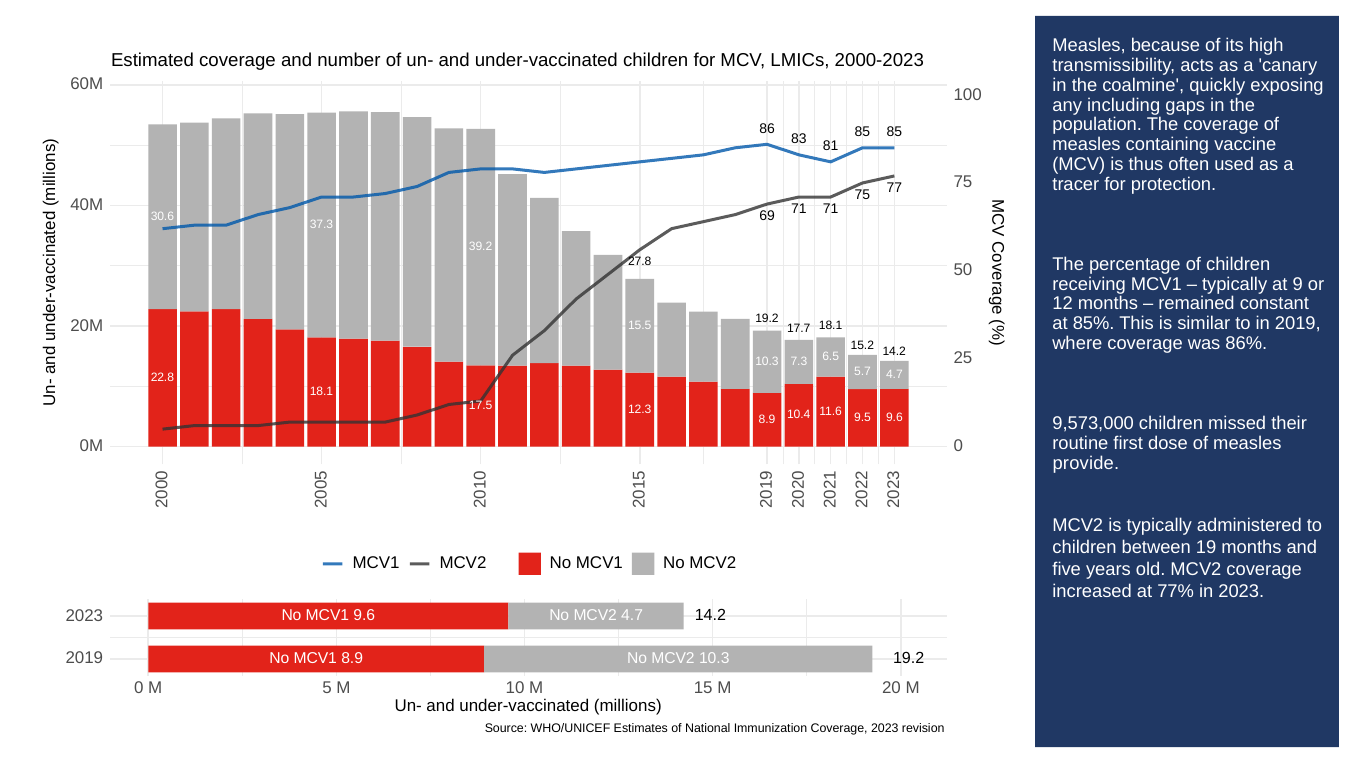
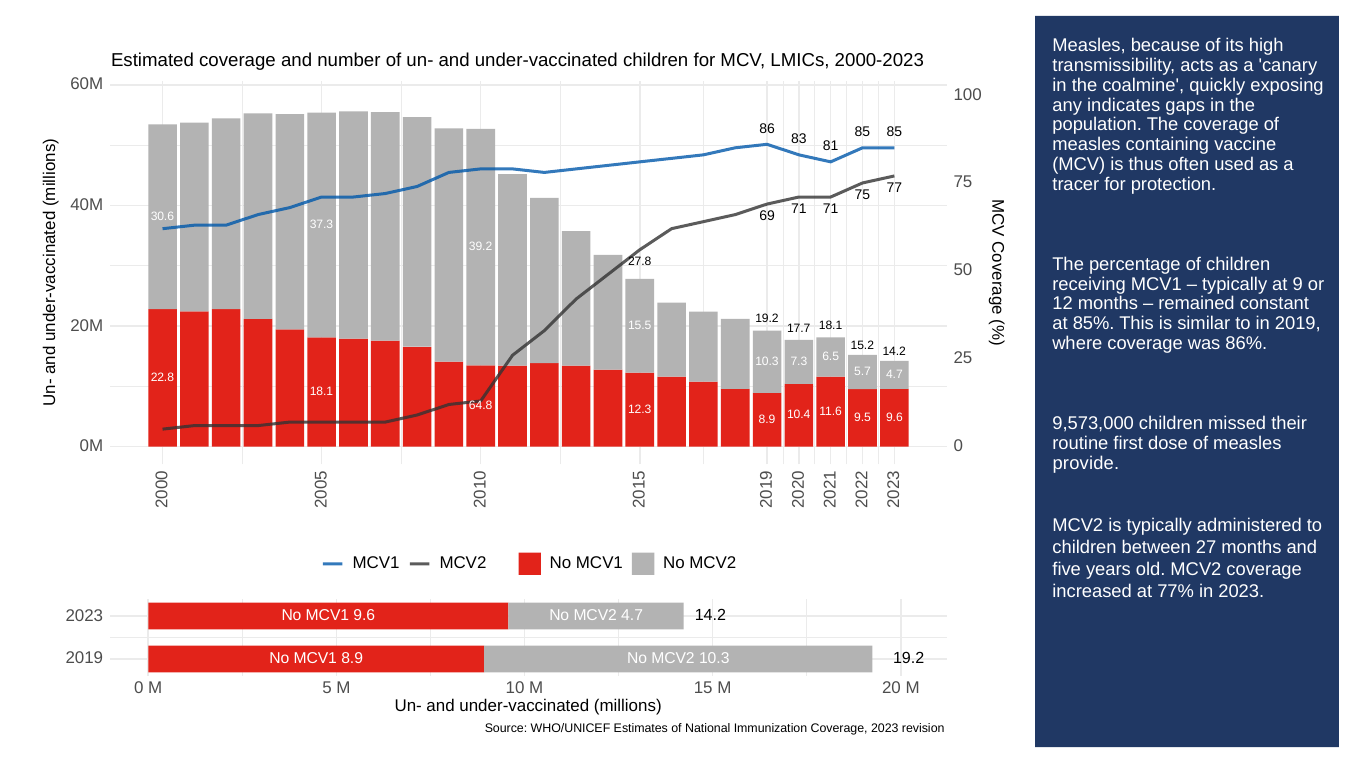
including: including -> indicates (1124, 105)
17.5: 17.5 -> 64.8 (481, 405)
19: 19 -> 27 (1206, 547)
